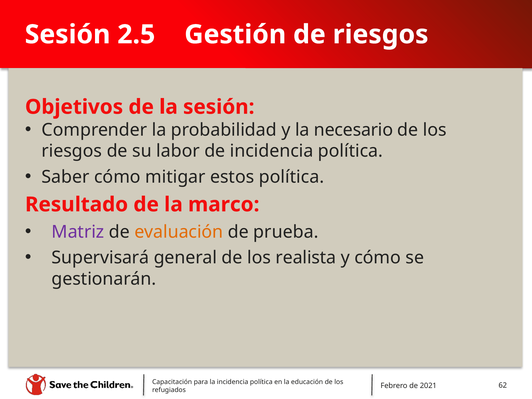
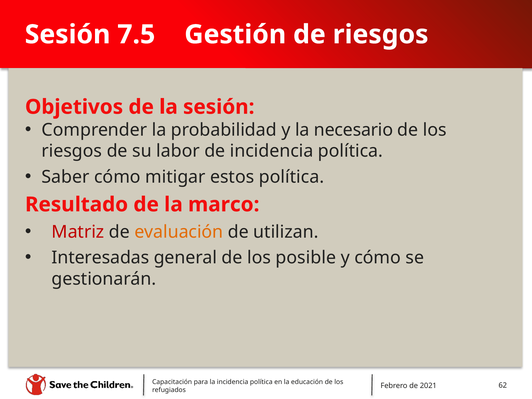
2.5: 2.5 -> 7.5 (136, 35)
Matriz colour: purple -> red (78, 232)
prueba: prueba -> utilizan (286, 232)
Supervisará: Supervisará -> Interesadas (100, 258)
realista: realista -> posible (306, 258)
